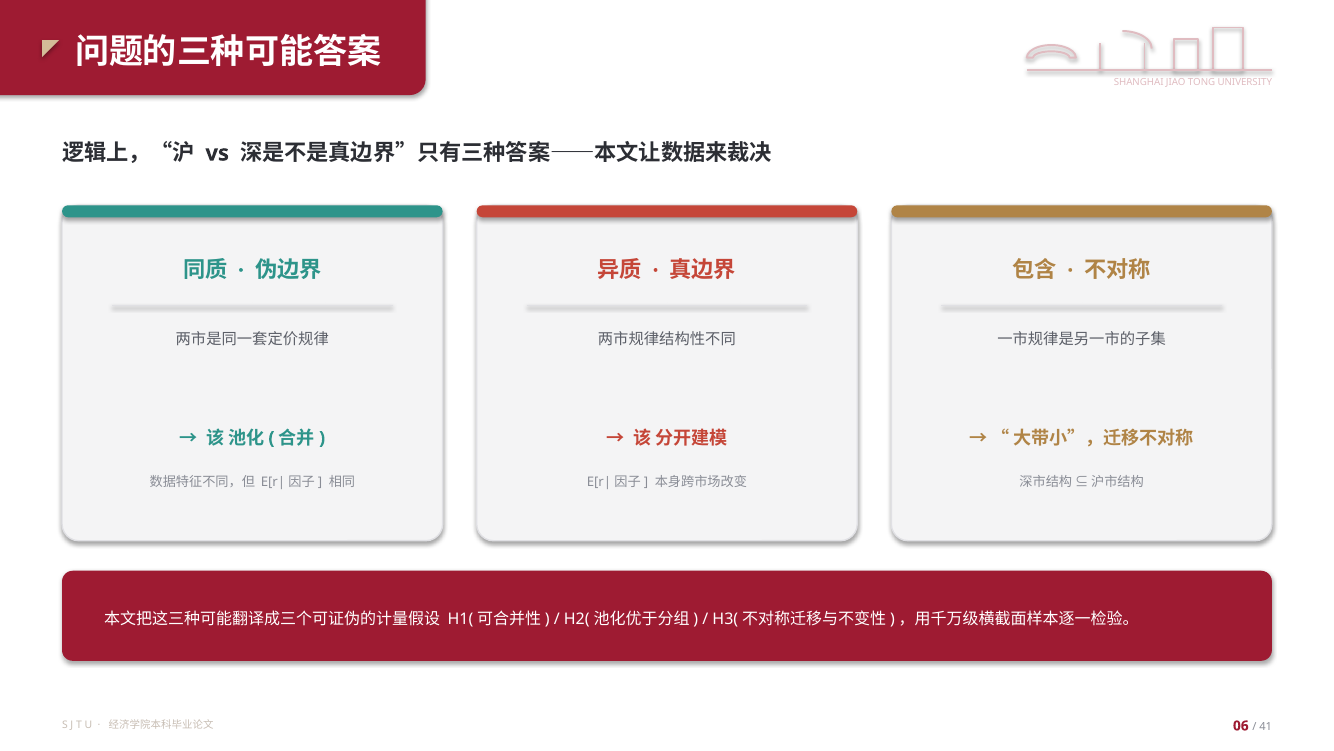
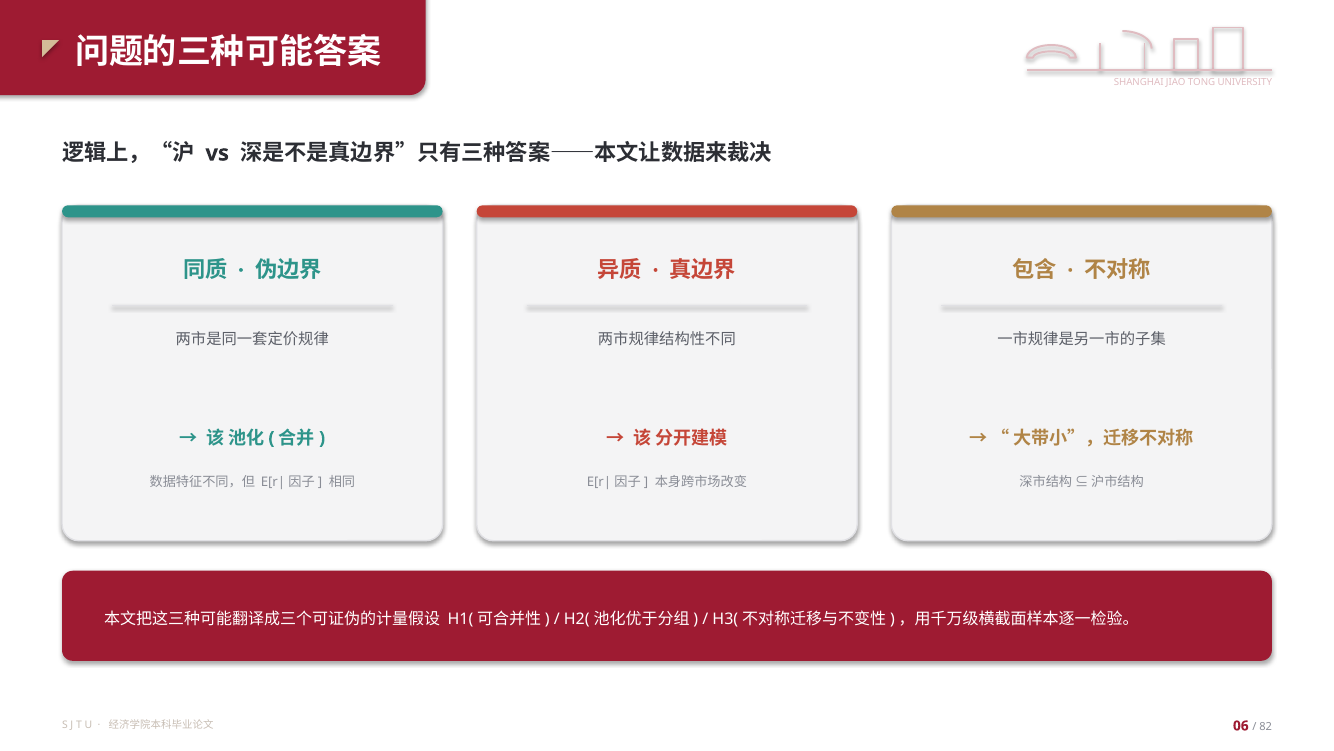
41: 41 -> 82 (1266, 726)
